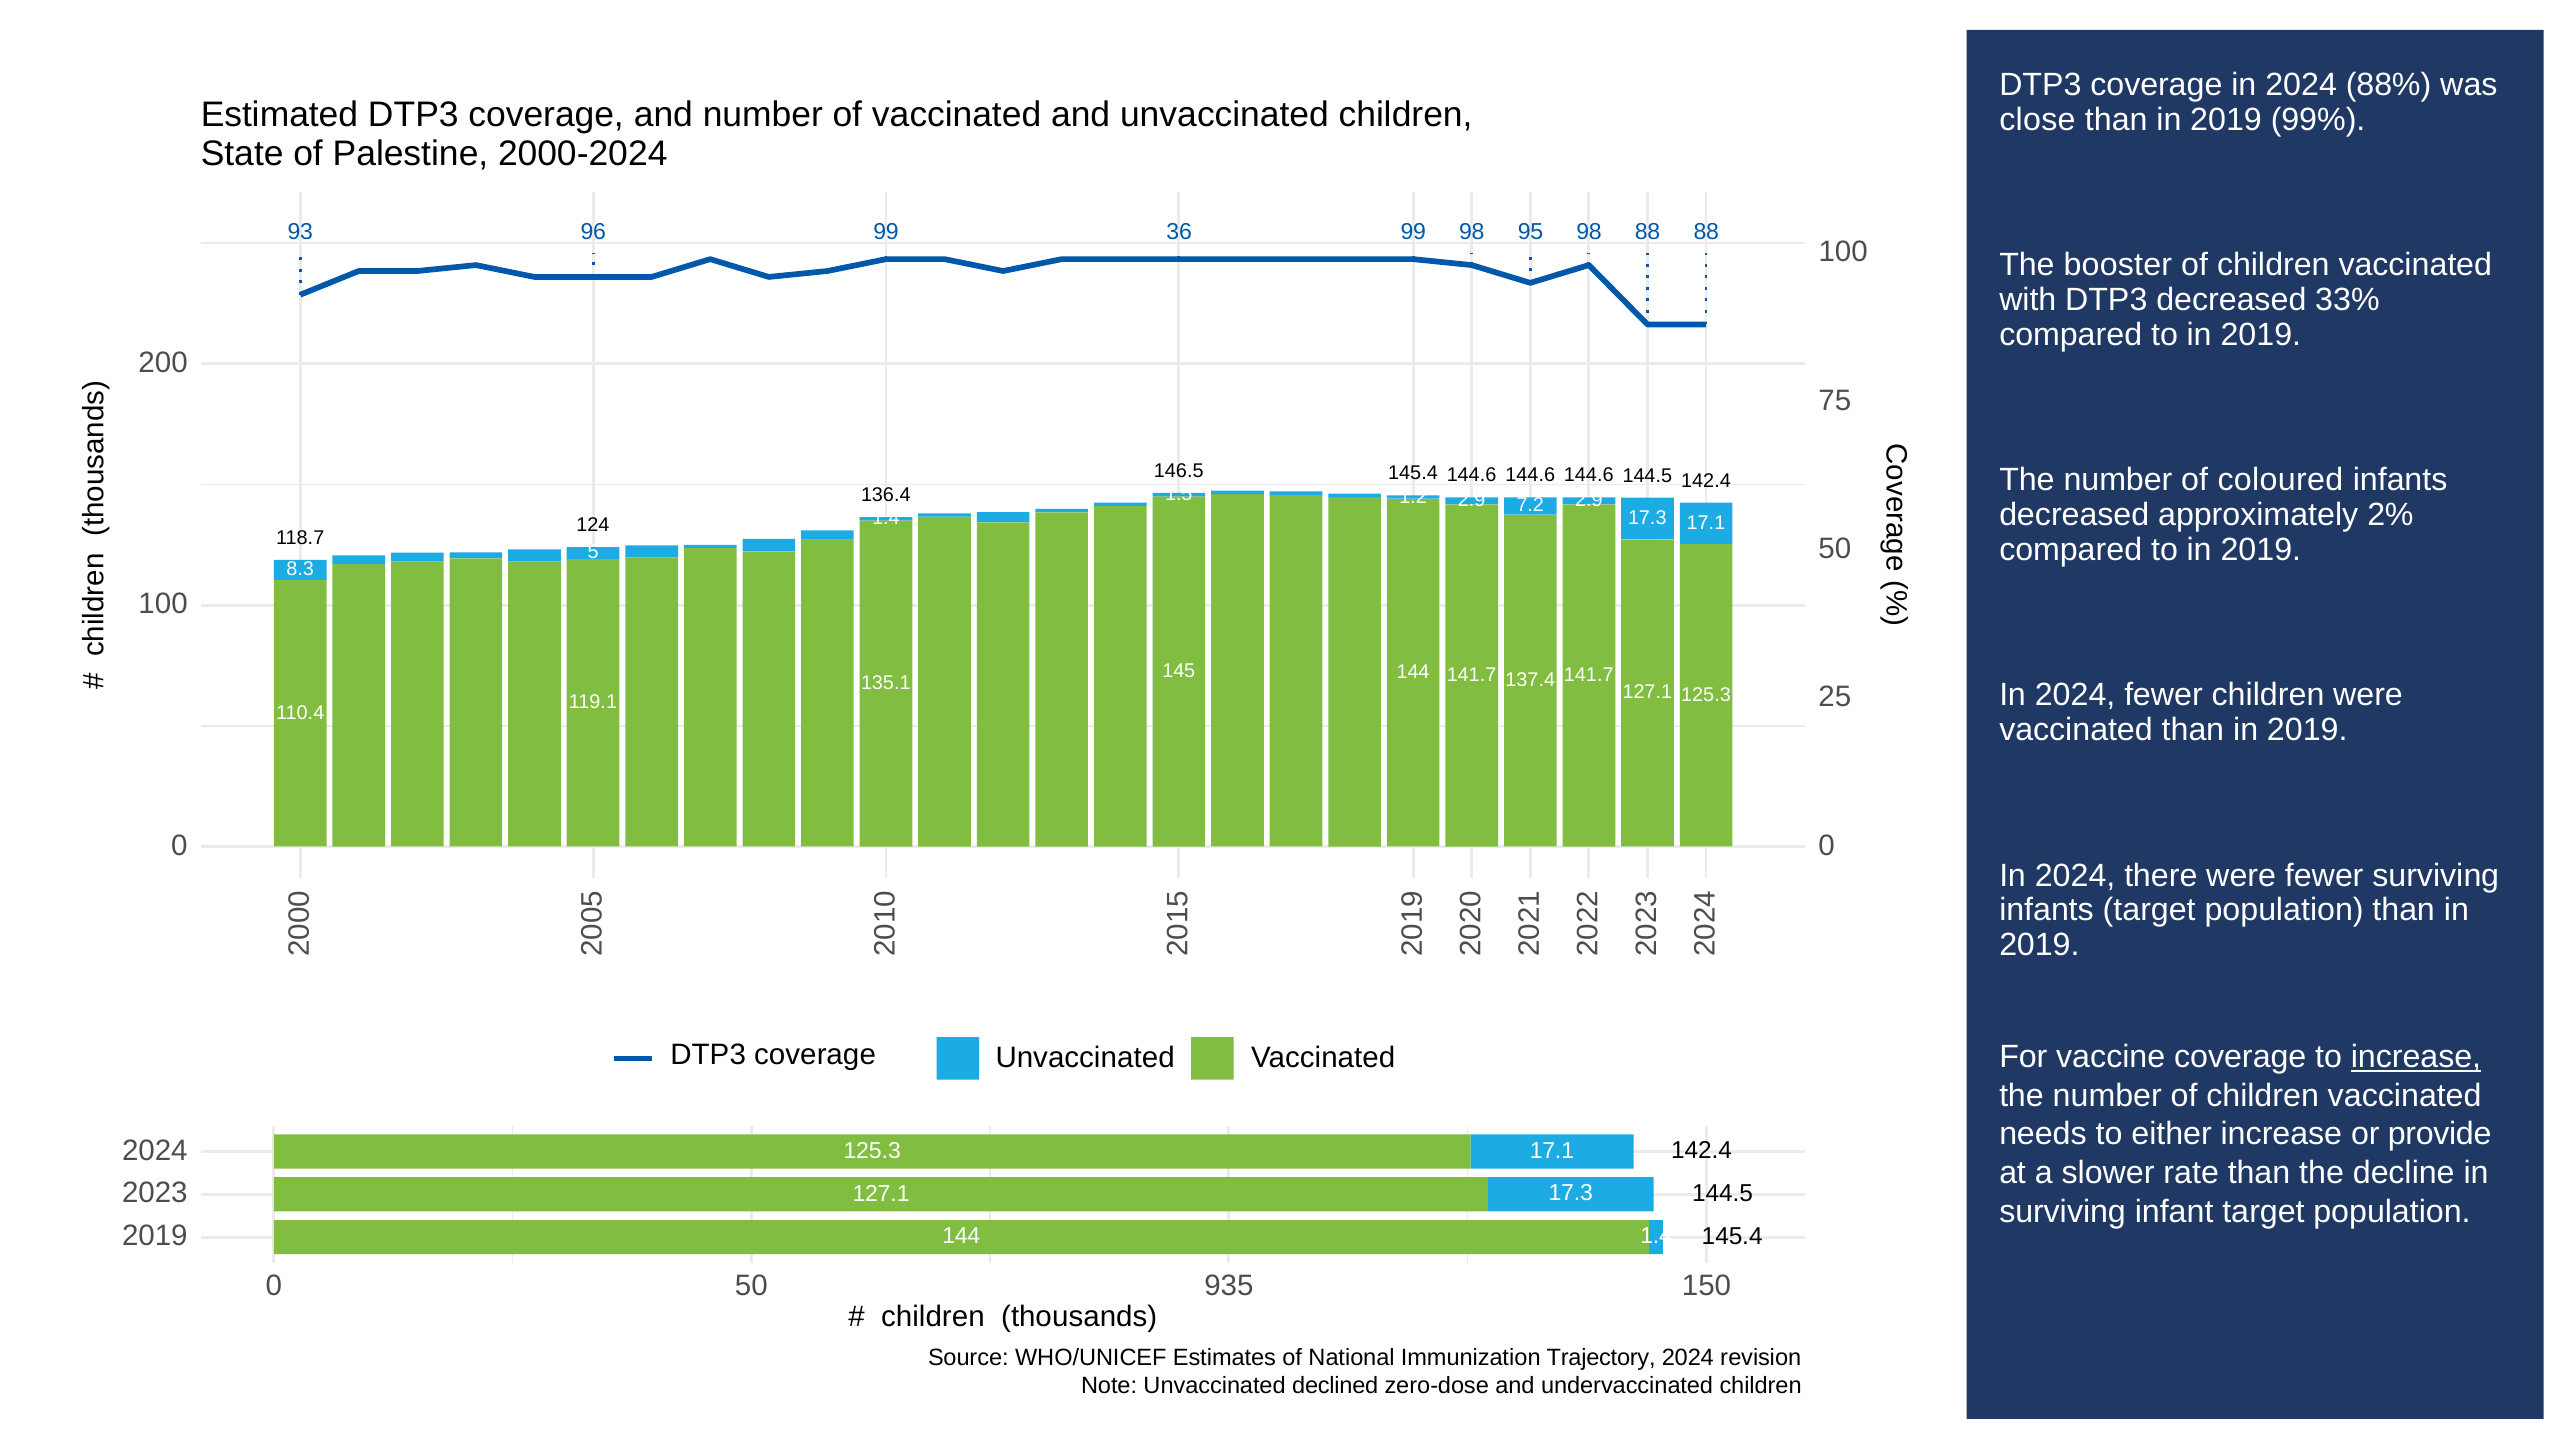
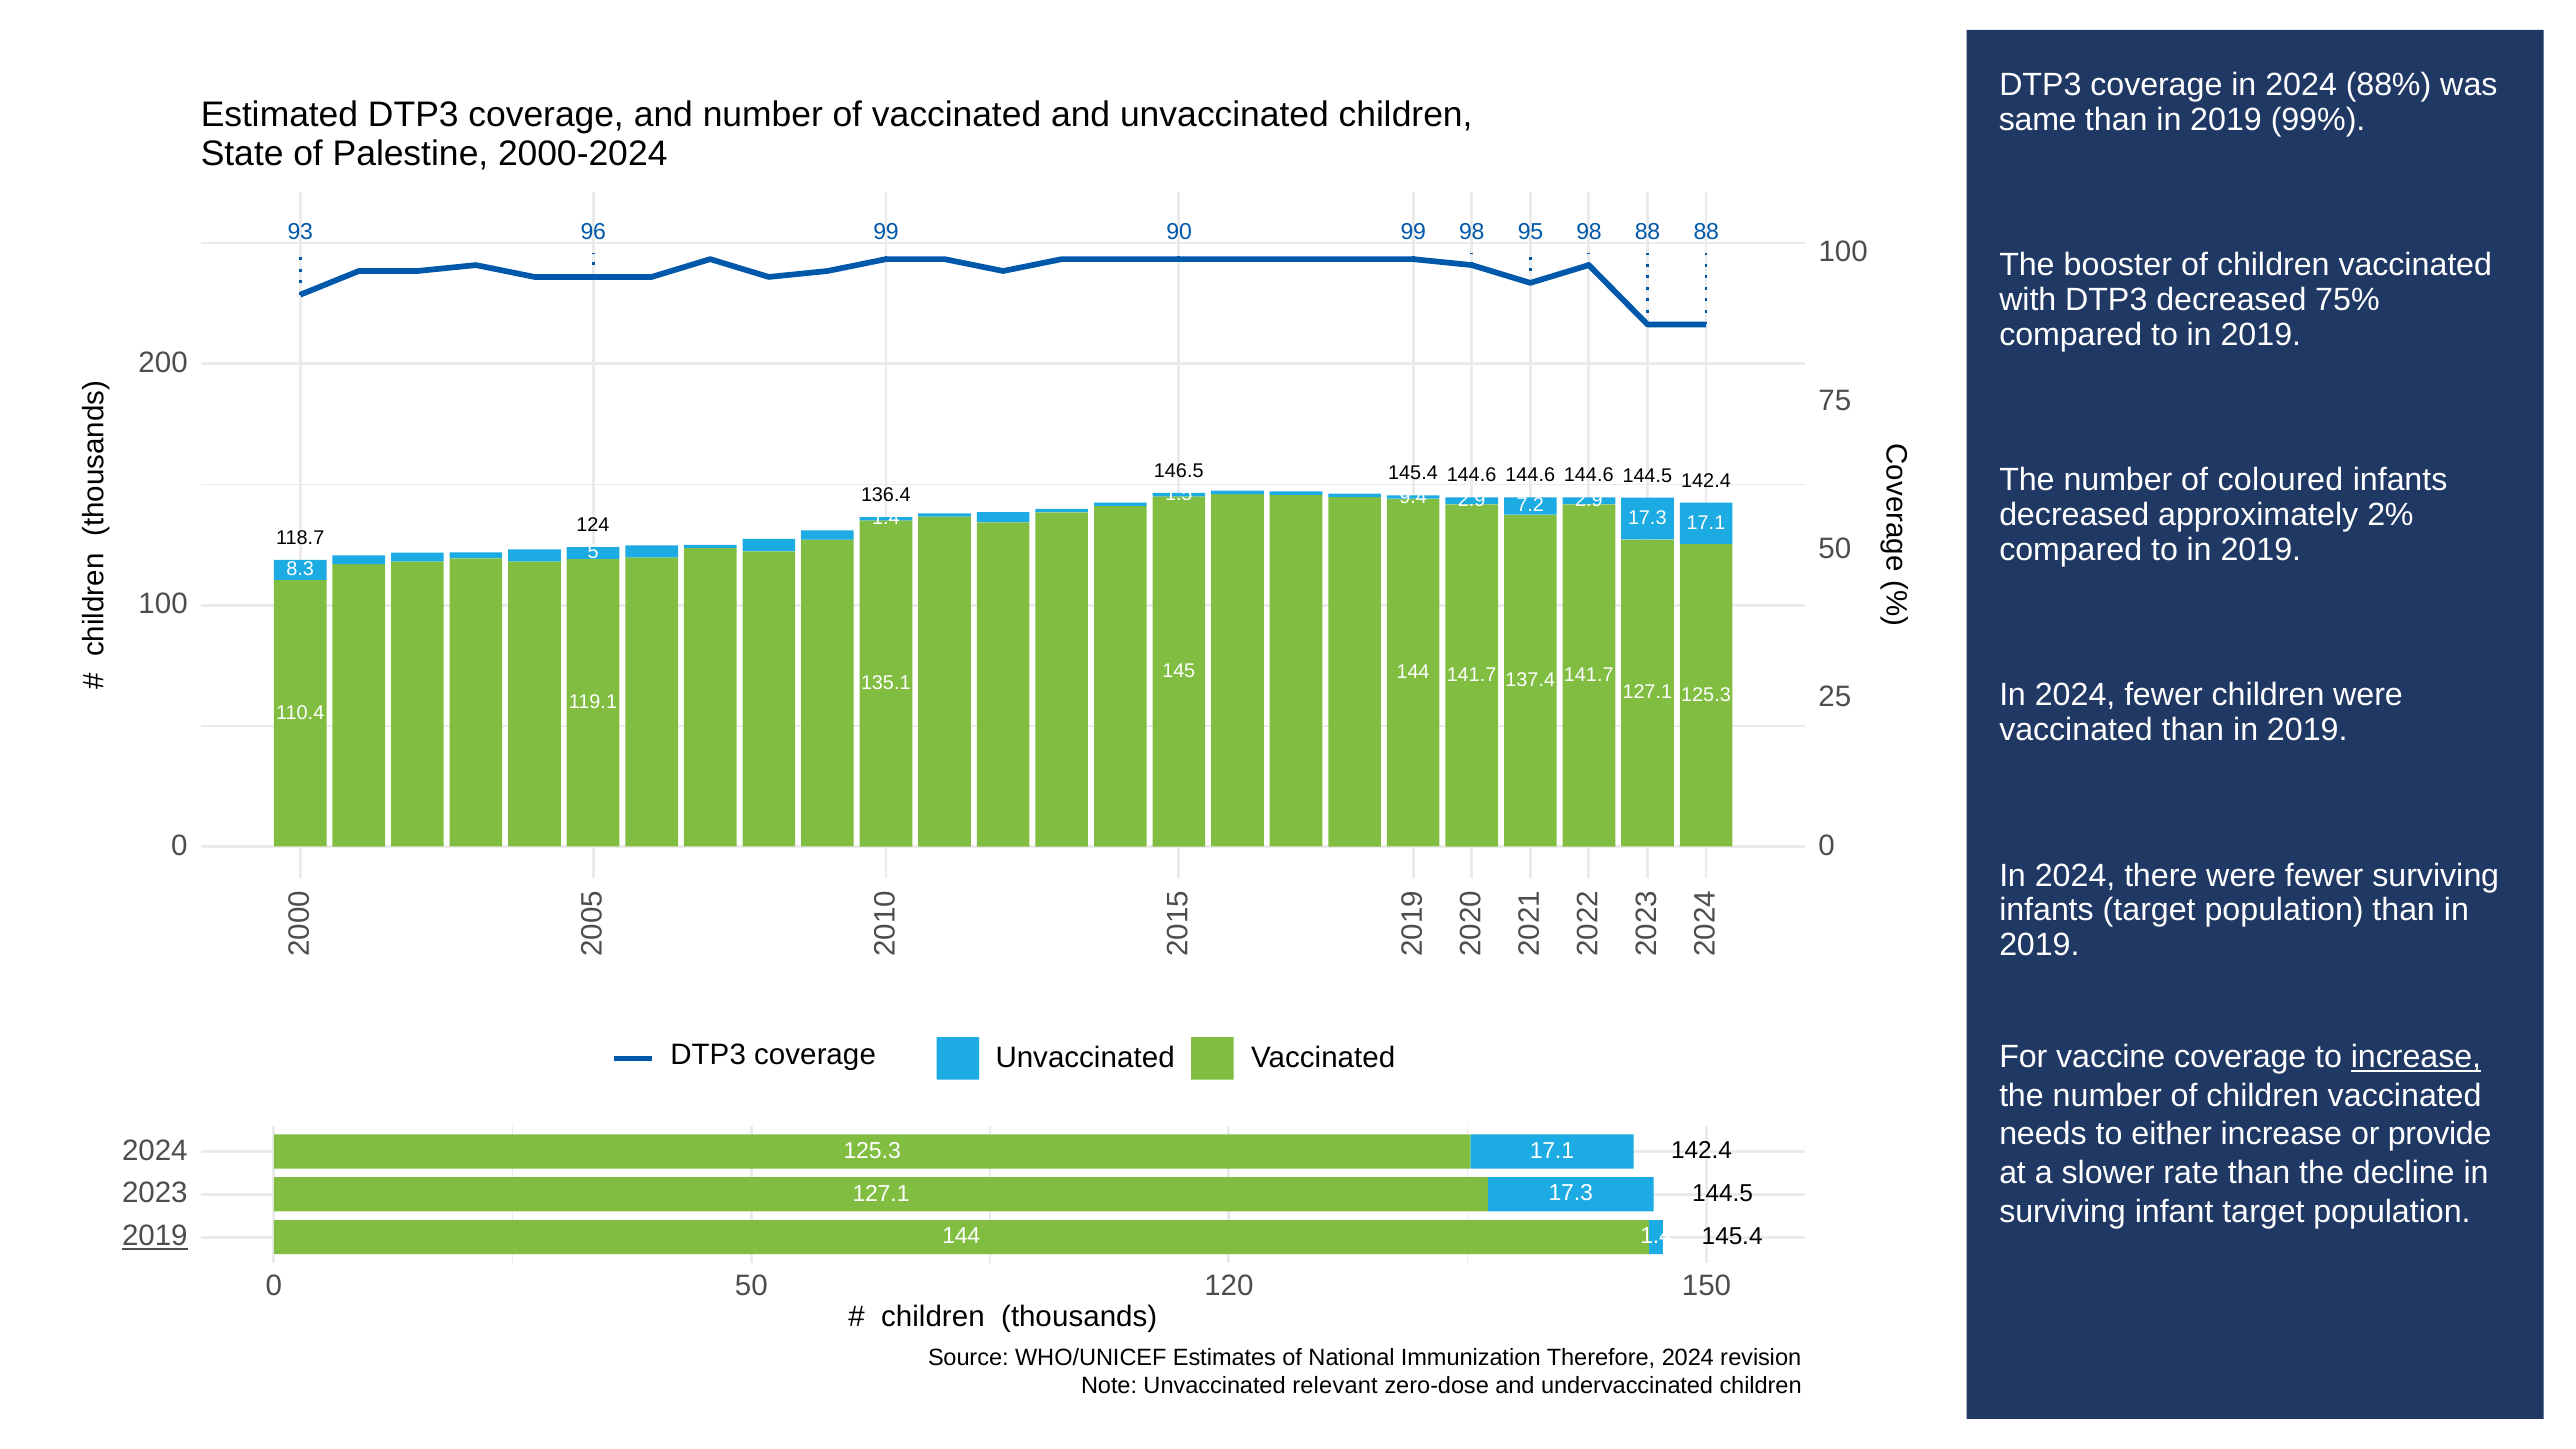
close: close -> same (2038, 119)
36: 36 -> 90 (1179, 232)
33%: 33% -> 75% (2347, 300)
1.2: 1.2 -> 9.4 (1413, 496)
2019 underline: none -> present (155, 1236)
935: 935 -> 120 (1229, 1286)
Trajectory: Trajectory -> Therefore (1601, 1358)
declined: declined -> relevant (1335, 1386)
